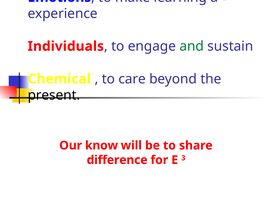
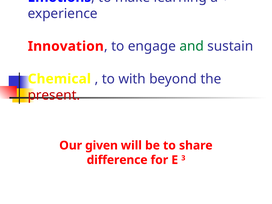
Individuals: Individuals -> Innovation (66, 46)
care: care -> with (132, 79)
present colour: black -> red (54, 95)
know: know -> given (101, 145)
